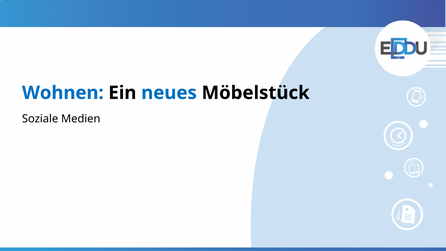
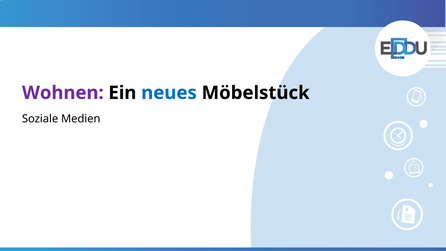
Wohnen colour: blue -> purple (63, 93)
